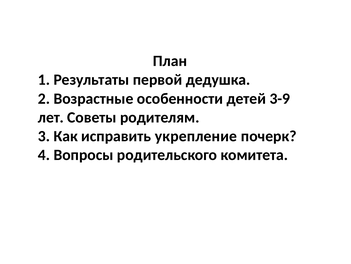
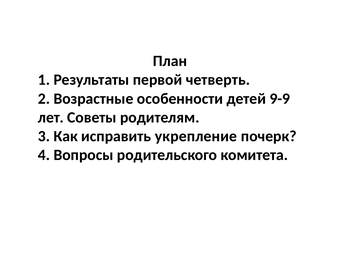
дедушка: дедушка -> четверть (218, 80)
3-9: 3-9 -> 9-9 (280, 98)
